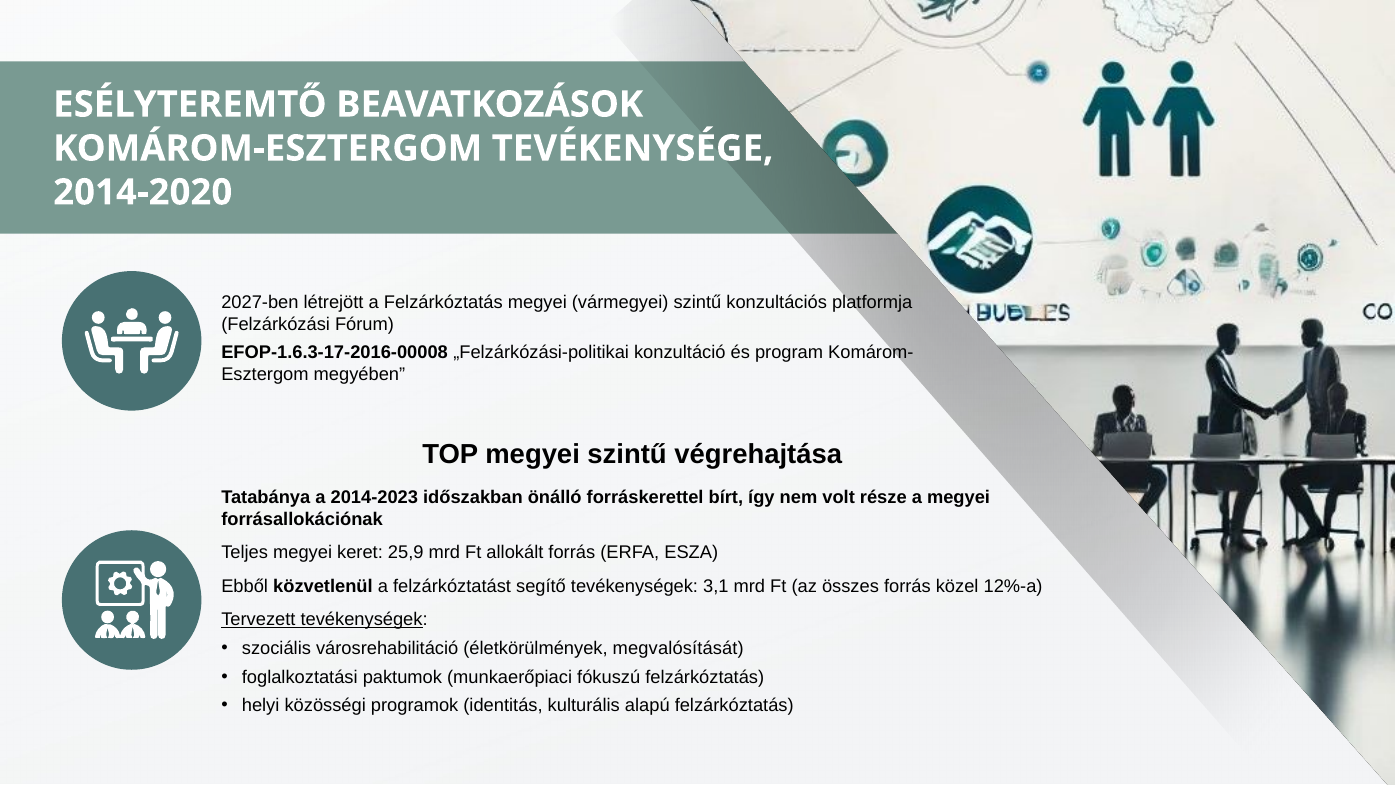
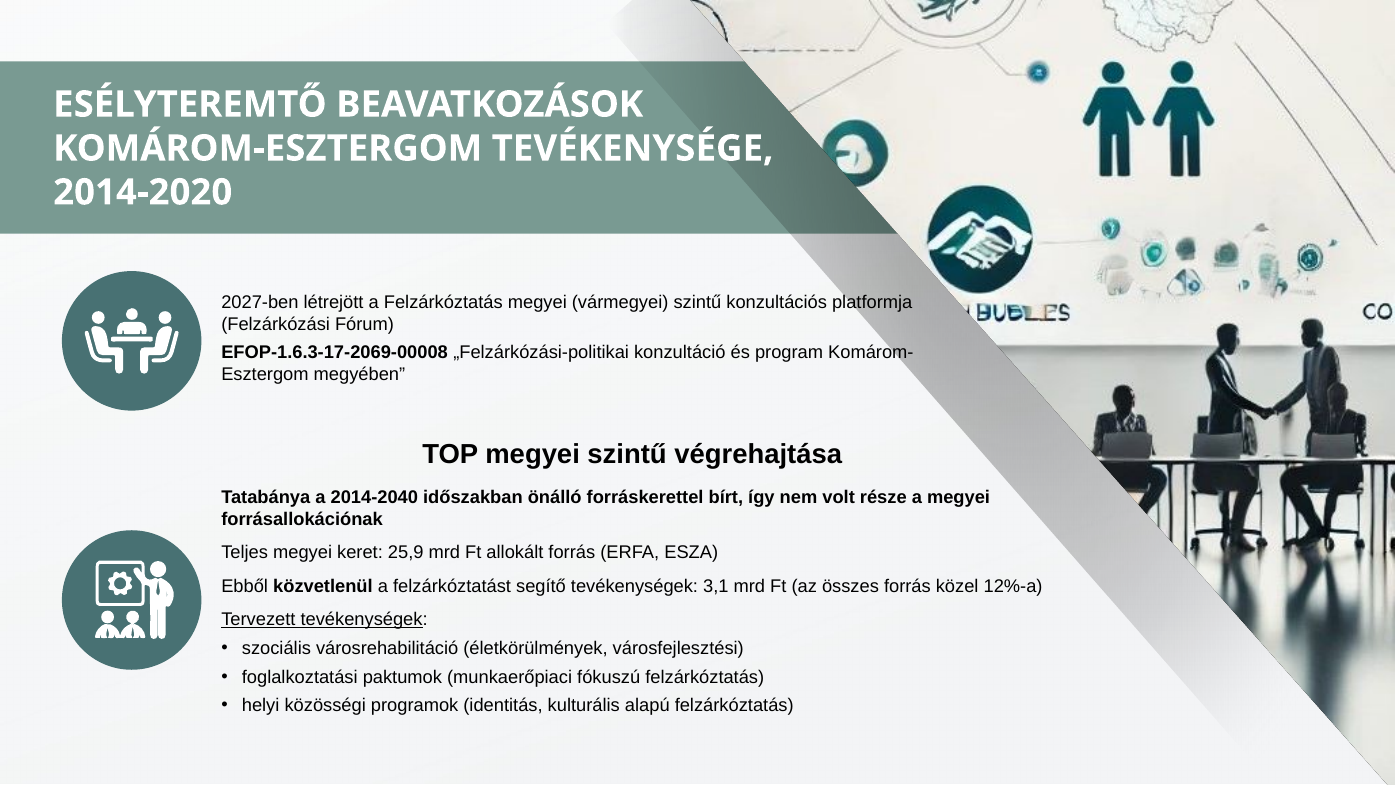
EFOP-1.6.3-17-2016-00008: EFOP-1.6.3-17-2016-00008 -> EFOP-1.6.3-17-2069-00008 (335, 353)
2014-2023: 2014-2023 -> 2014-2040 (374, 497)
megvalósítását: megvalósítását -> városfejlesztési (678, 648)
